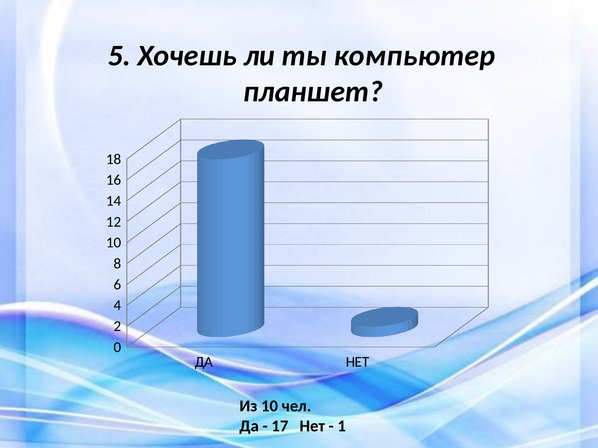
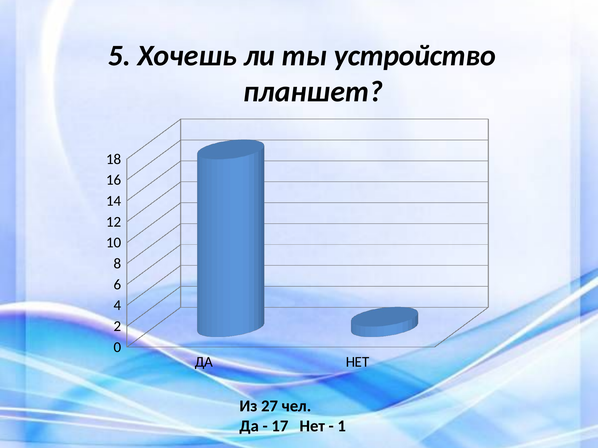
компьютер: компьютер -> устройство (415, 56)
Из 10: 10 -> 27 (270, 406)
